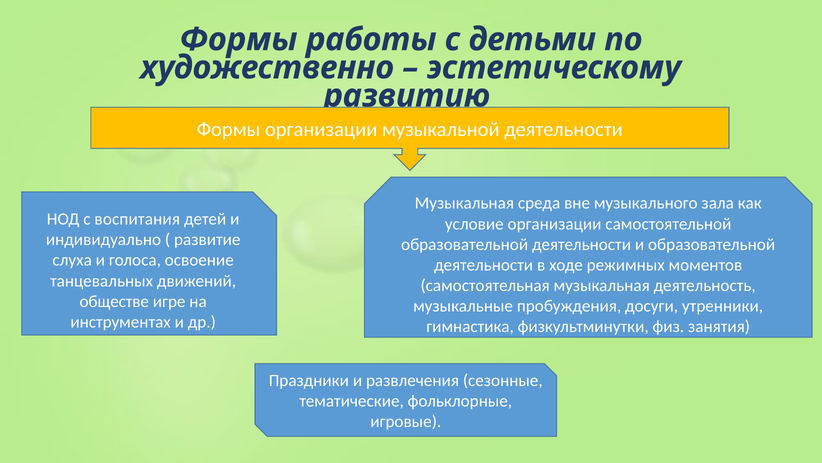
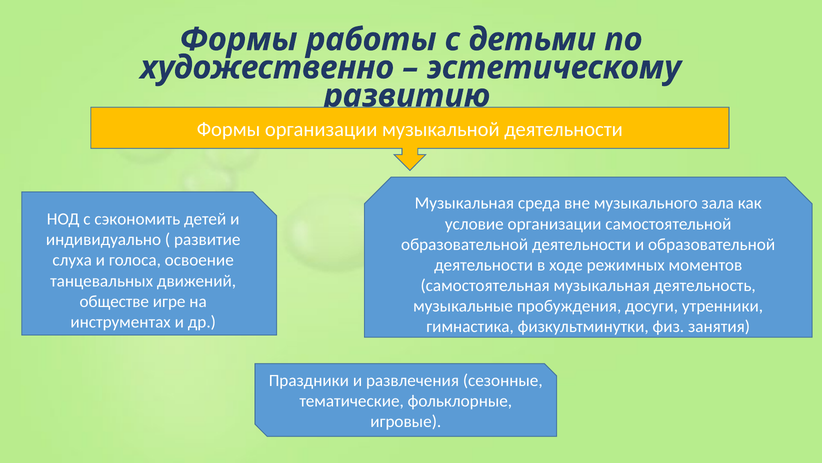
воспитания: воспитания -> сэкономить (137, 219)
